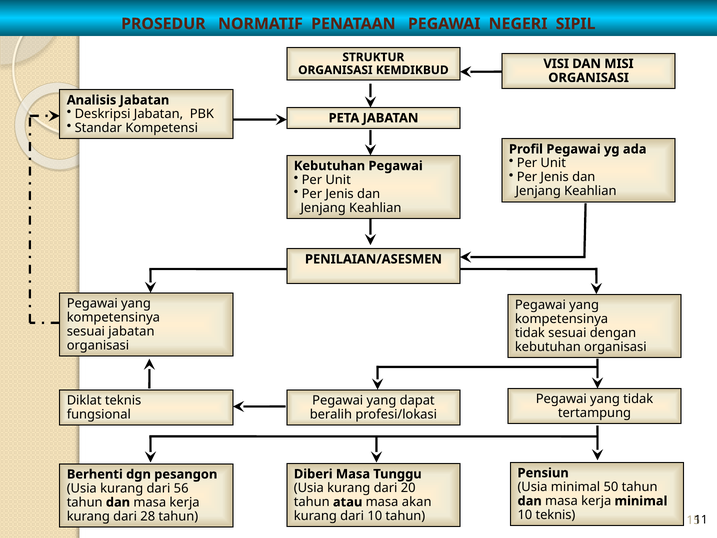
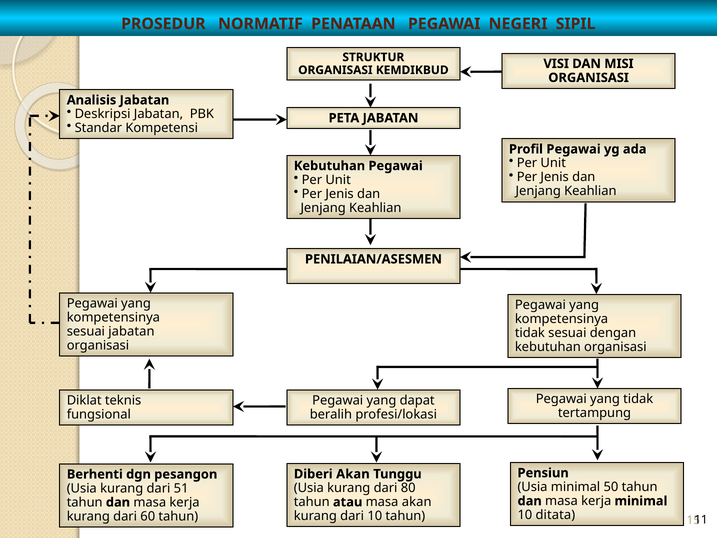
Diberi Masa: Masa -> Akan (353, 474)
20: 20 -> 80 (408, 488)
56: 56 -> 51 (181, 488)
10 teknis: teknis -> ditata (555, 515)
28: 28 -> 60 (148, 516)
